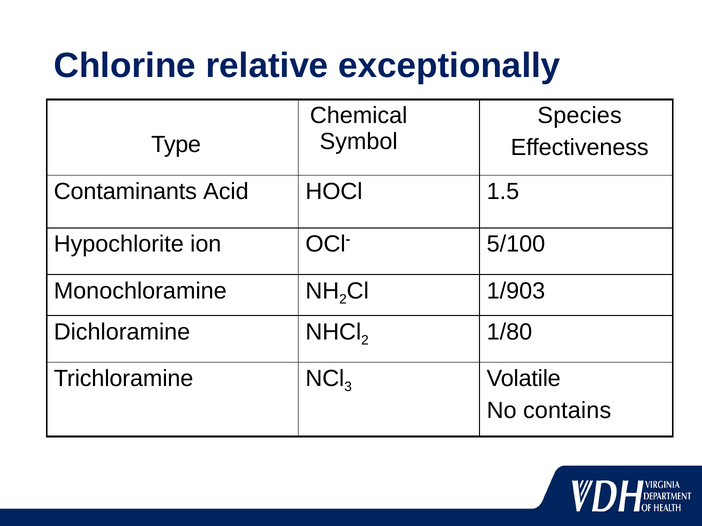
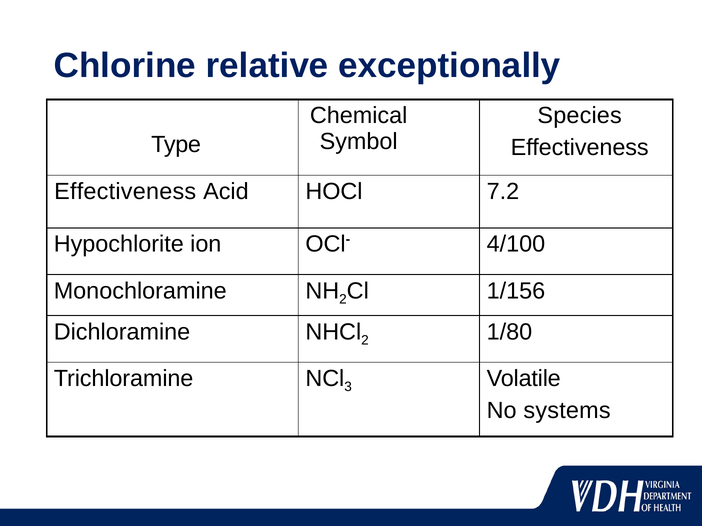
Contaminants: Contaminants -> Effectiveness (125, 192)
1.5: 1.5 -> 7.2 (503, 192)
5/100: 5/100 -> 4/100 (516, 244)
1/903: 1/903 -> 1/156 (516, 291)
contains: contains -> systems (567, 411)
